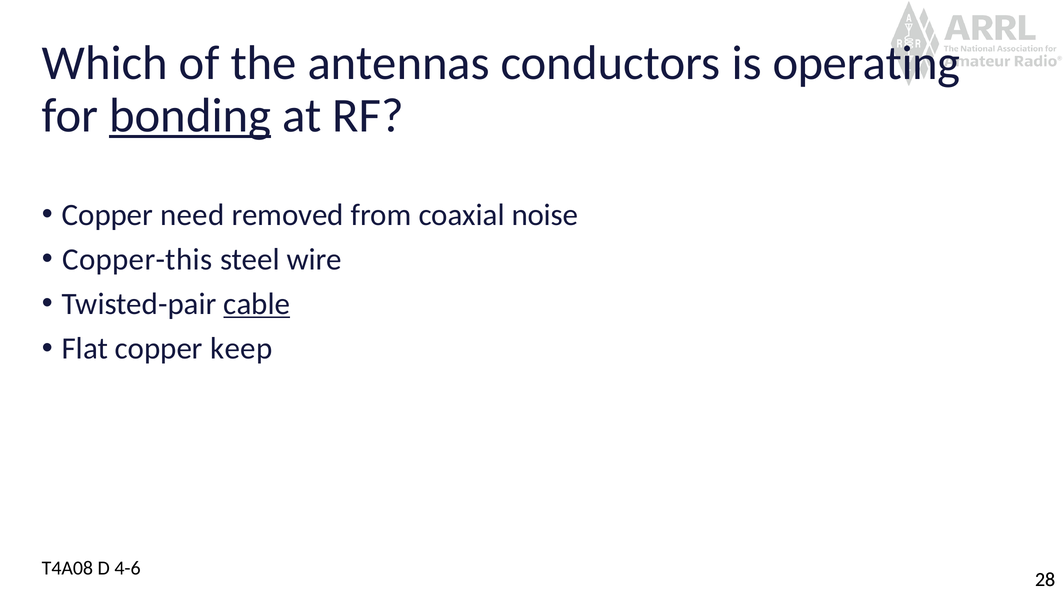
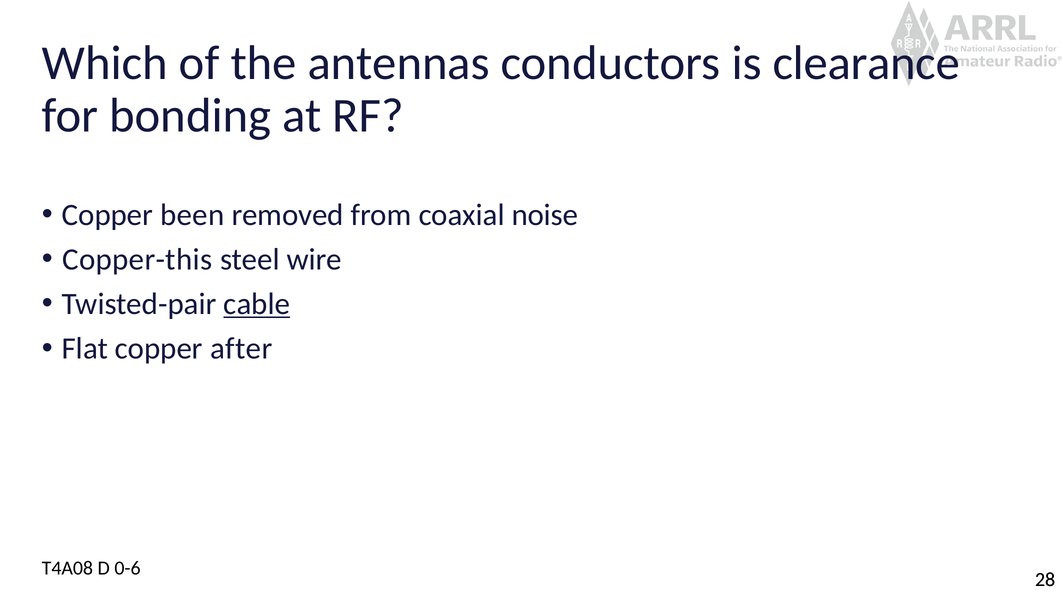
operating: operating -> clearance (866, 63)
bonding underline: present -> none (190, 116)
need: need -> been (192, 215)
keep: keep -> after (241, 348)
4-6: 4-6 -> 0-6 (128, 568)
